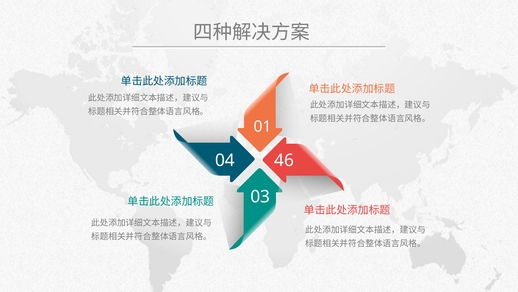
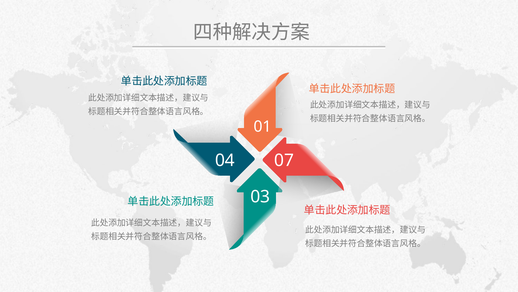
46: 46 -> 07 (284, 160)
